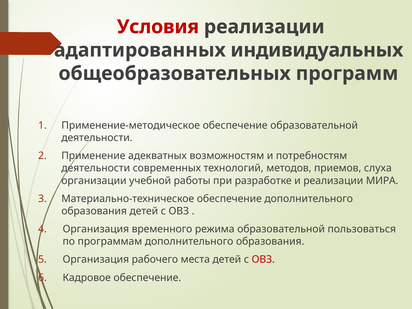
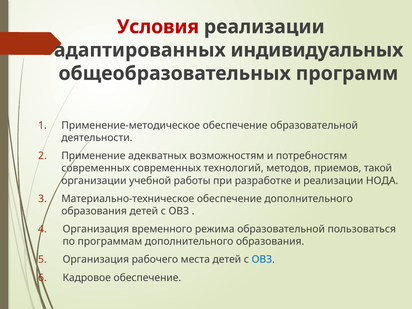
деятельности: деятельности -> современных (96, 168)
слуха: слуха -> такой (378, 168)
МИРА: МИРА -> НОДА (382, 181)
ОВЗ colour: red -> blue (263, 260)
